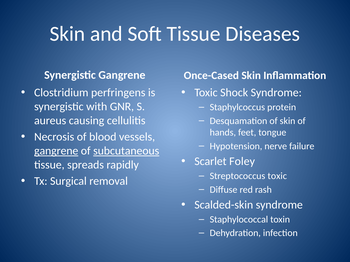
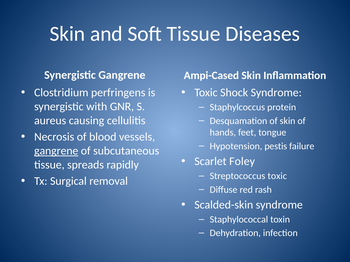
Once-Cased: Once-Cased -> Ampi-Cased (211, 76)
nerve: nerve -> pestis (276, 146)
subcutaneous underline: present -> none (126, 151)
